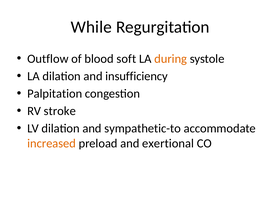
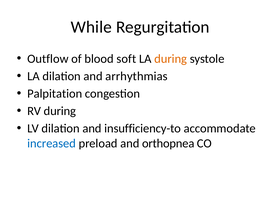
insufficiency: insufficiency -> arrhythmias (137, 76)
RV stroke: stroke -> during (60, 111)
sympathetic-to: sympathetic-to -> insufficiency-to (143, 128)
increased colour: orange -> blue (52, 143)
exertional: exertional -> orthopnea (168, 143)
